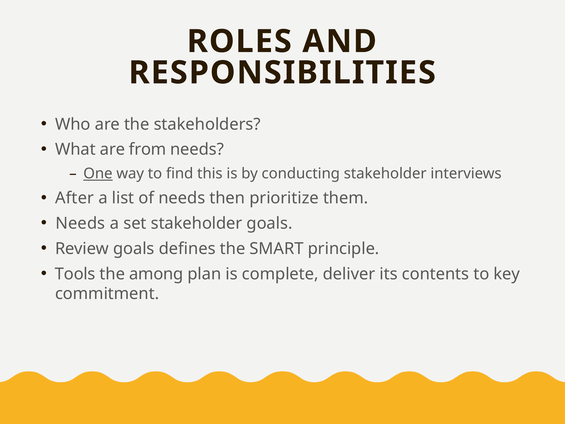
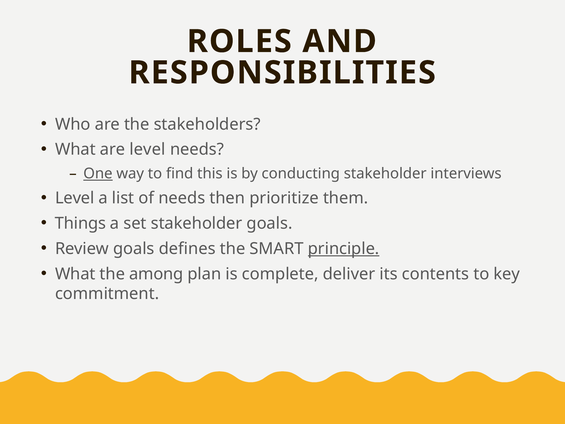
are from: from -> level (147, 149)
After: After -> Level (75, 198)
Needs: Needs -> Things (80, 223)
principle underline: none -> present (344, 249)
Tools: Tools -> What (75, 274)
